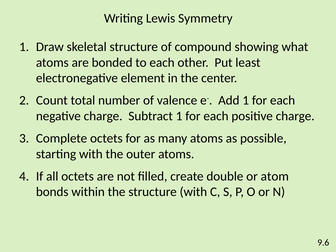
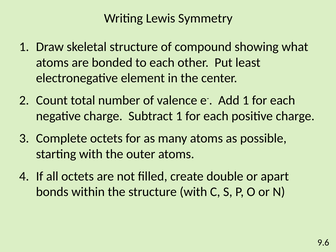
atom: atom -> apart (275, 176)
